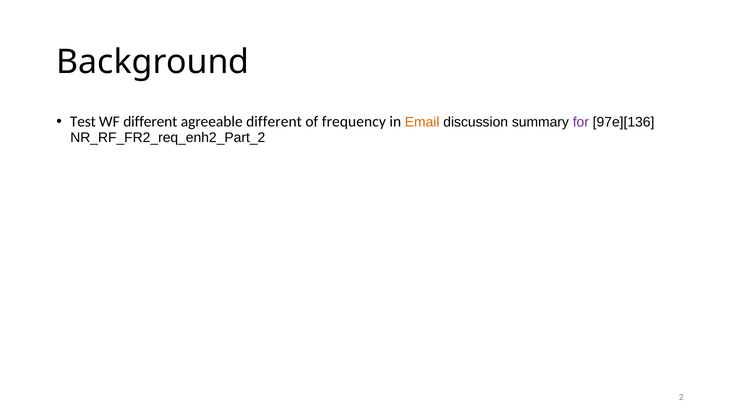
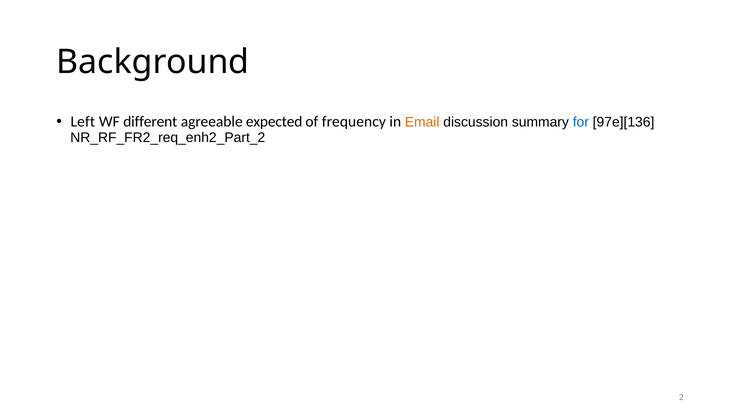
Test: Test -> Left (83, 122)
agreeable different: different -> expected (274, 122)
for colour: purple -> blue (581, 122)
